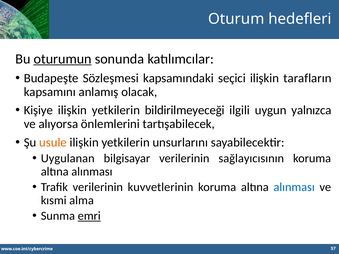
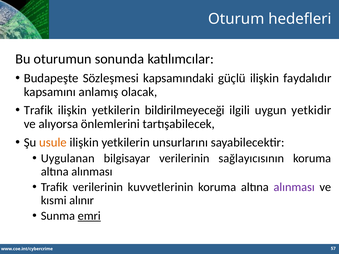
oturumun underline: present -> none (63, 59)
seçici: seçici -> güçlü (232, 78)
tarafların: tarafların -> faydalıdır (307, 78)
Kişiye: Kişiye -> Trafik (38, 110)
yalnızca: yalnızca -> yetkidir (311, 110)
alınması colour: blue -> purple (294, 187)
alma: alma -> alınır (82, 201)
